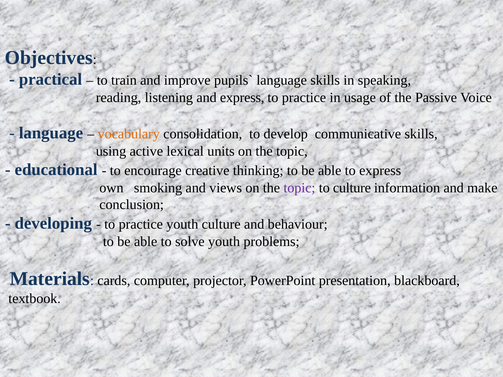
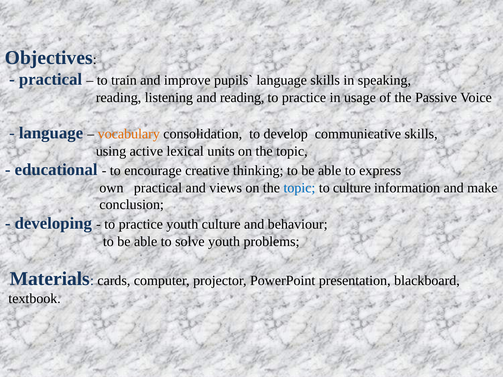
and express: express -> reading (242, 97)
own smoking: smoking -> practical (158, 188)
topic colour: purple -> blue (299, 188)
